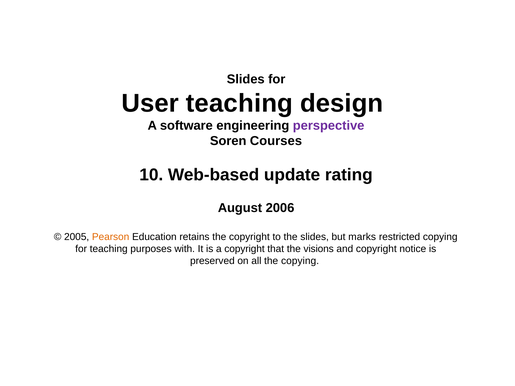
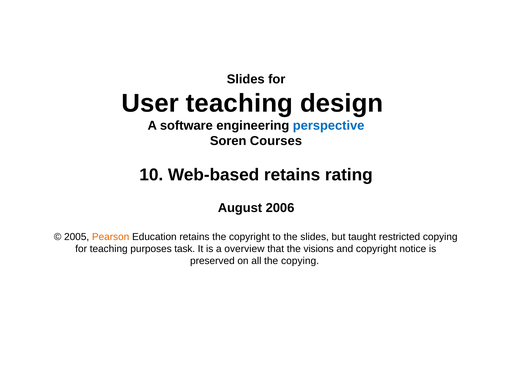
perspective colour: purple -> blue (329, 126)
Web-based update: update -> retains (292, 175)
marks: marks -> taught (362, 237)
with: with -> task (185, 249)
a copyright: copyright -> overview (244, 249)
